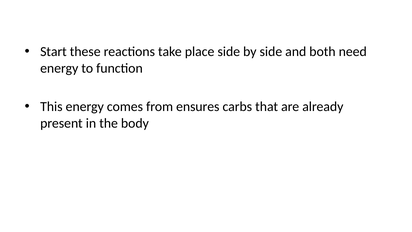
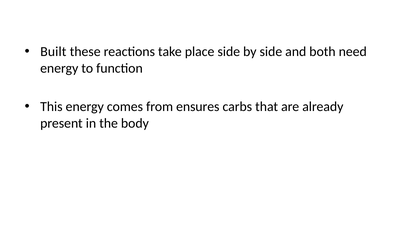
Start: Start -> Built (53, 52)
